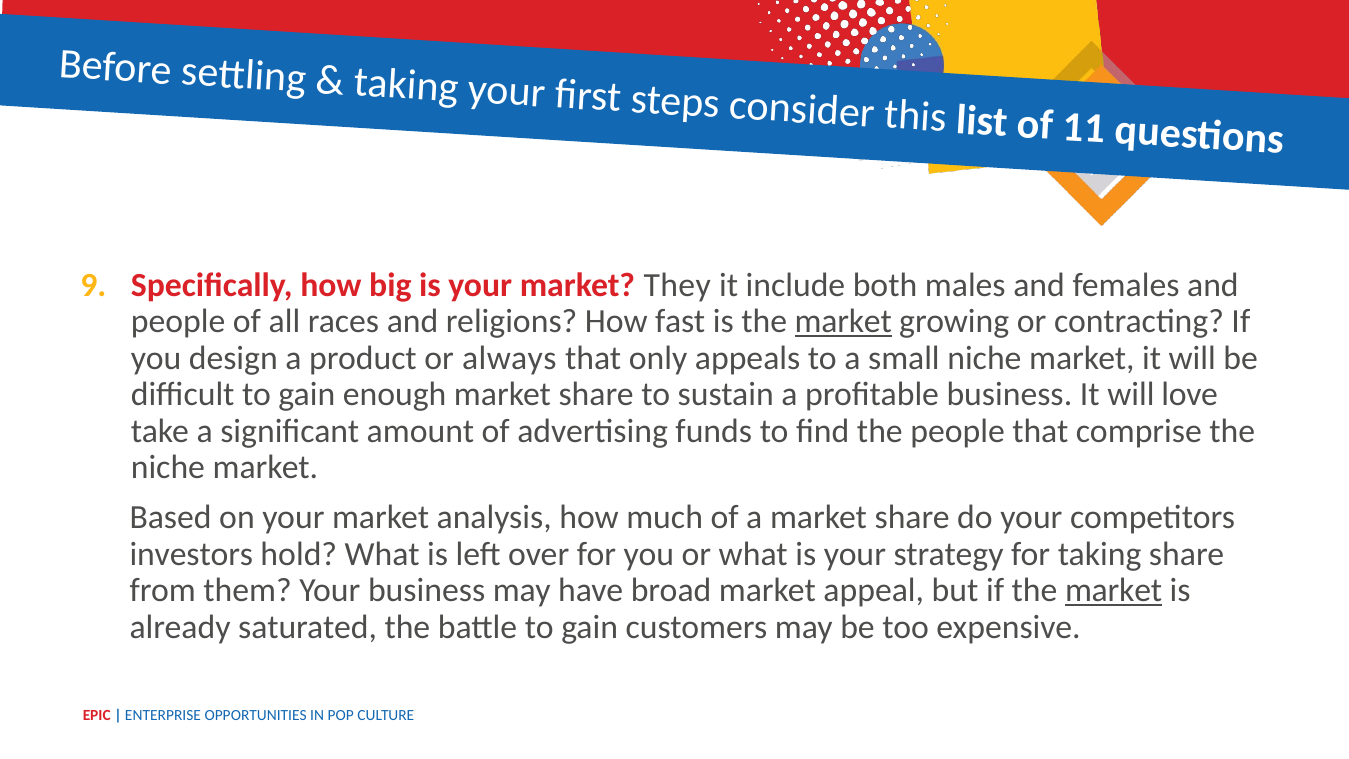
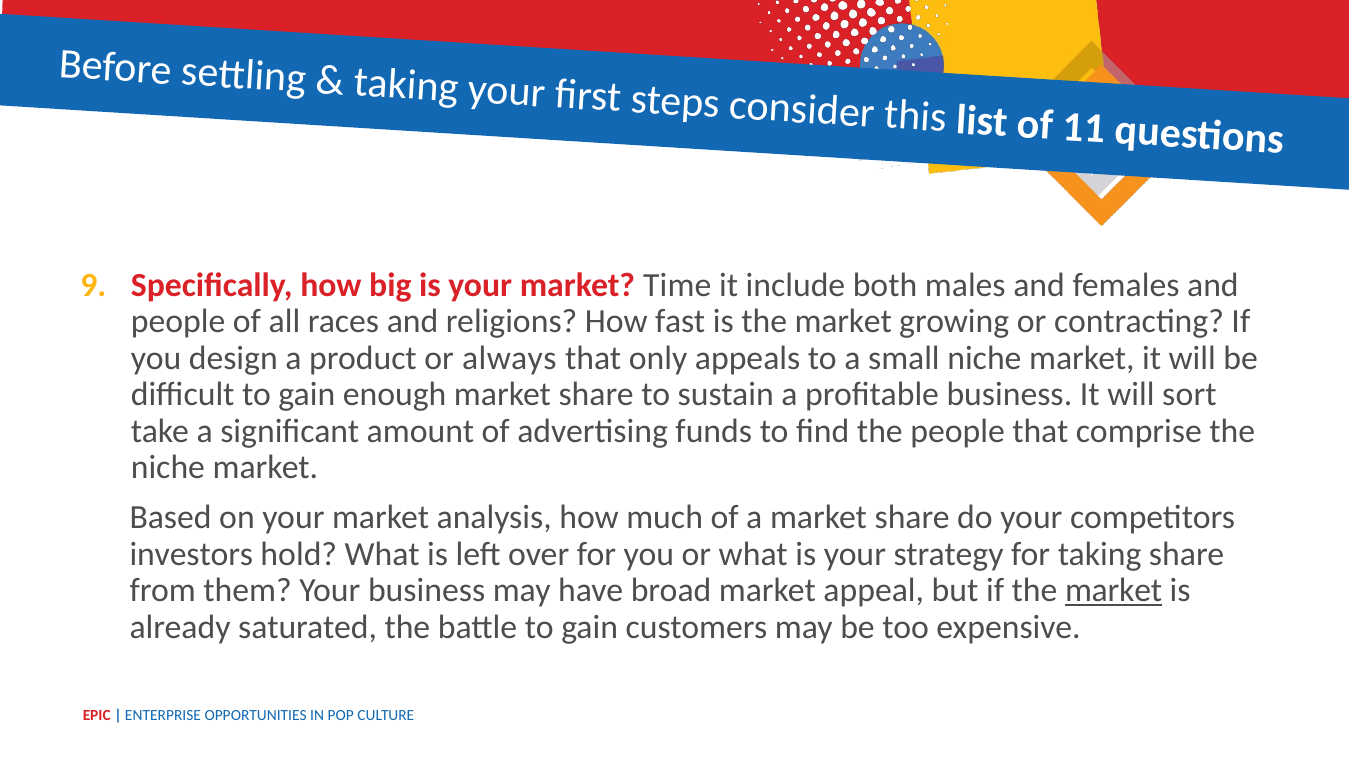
They: They -> Time (677, 285)
market underline: present -> none (843, 322)
love: love -> sort (1189, 394)
